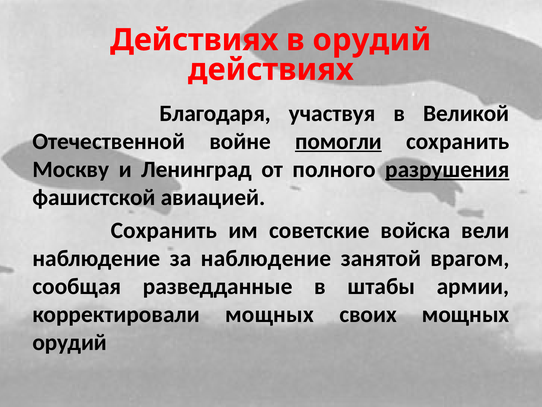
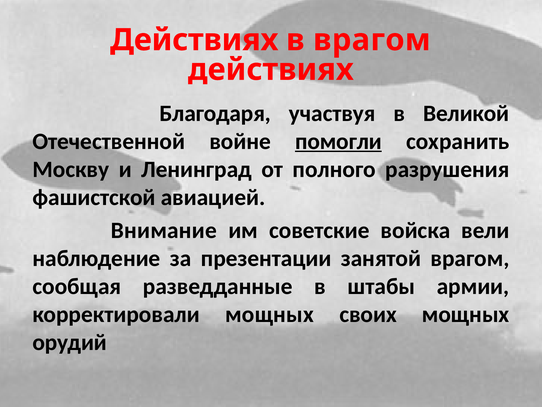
в орудий: орудий -> врагом (372, 40)
разрушения underline: present -> none (447, 169)
Сохранить: Сохранить -> Внимание (164, 230)
за наблюдение: наблюдение -> презентации (266, 258)
